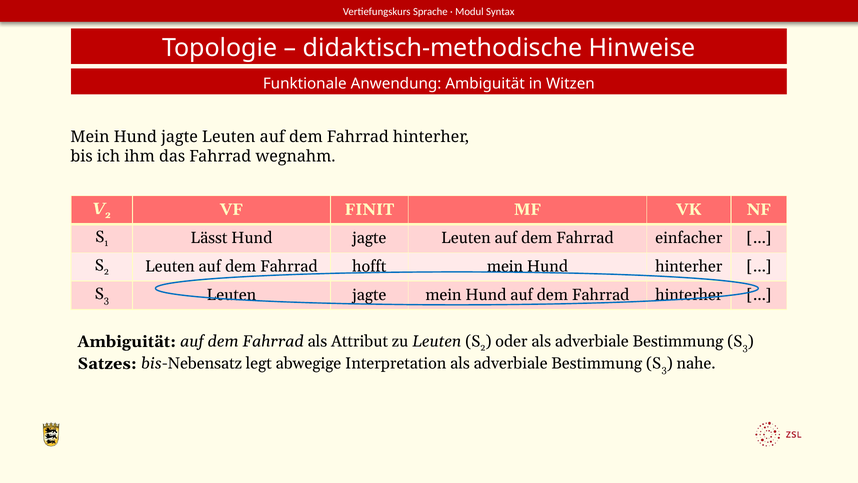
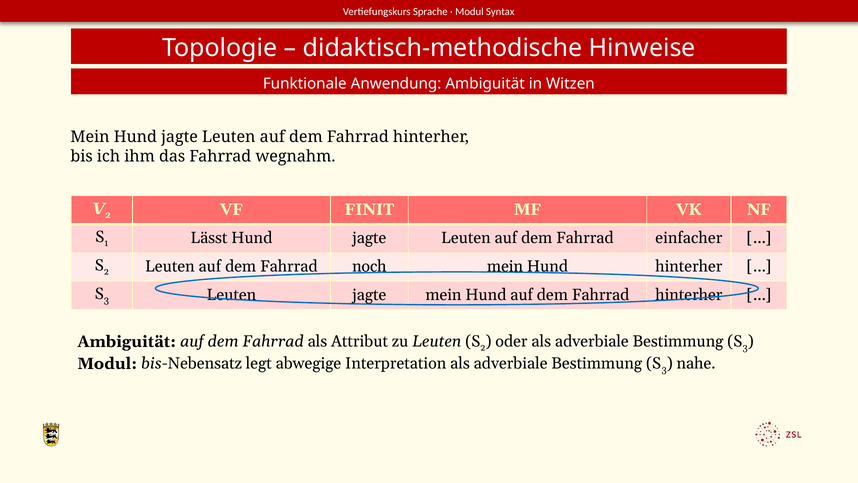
hofft: hofft -> noch (369, 266)
Satzes: Satzes -> Modul (107, 363)
